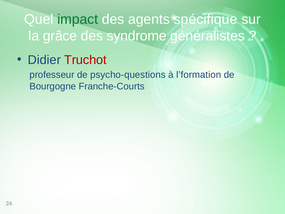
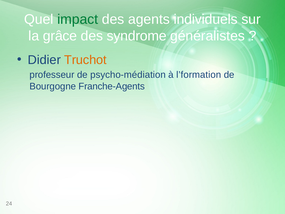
spécifique: spécifique -> individuels (206, 19)
Truchot colour: red -> orange (85, 60)
psycho-questions: psycho-questions -> psycho-médiation (128, 75)
Franche-Courts: Franche-Courts -> Franche-Agents (112, 86)
